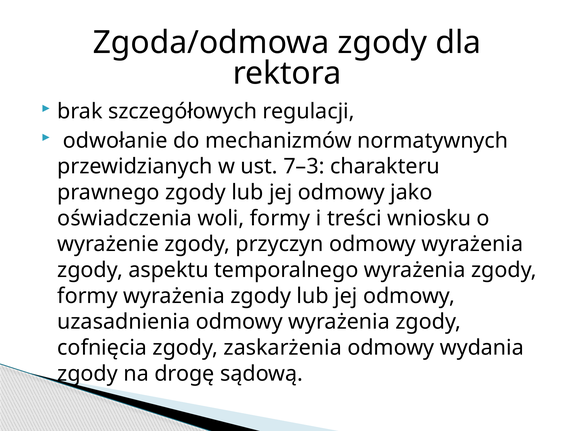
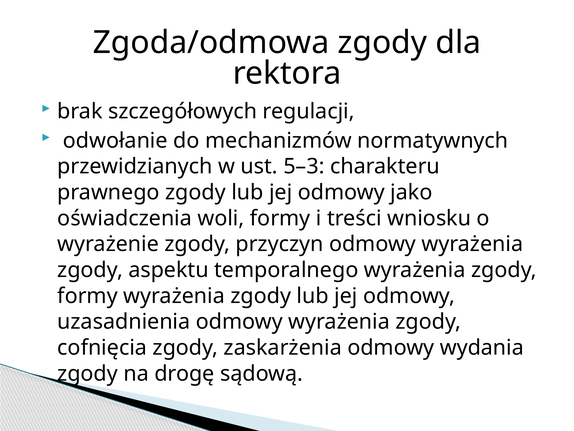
7–3: 7–3 -> 5–3 (304, 166)
